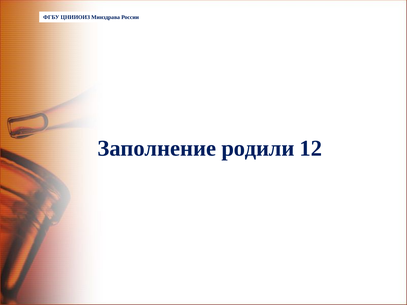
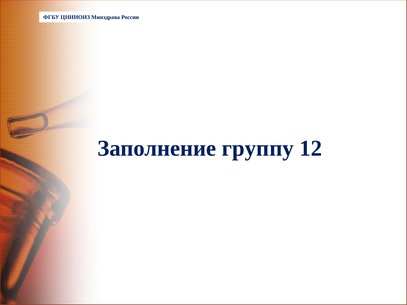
родили: родили -> группу (258, 148)
